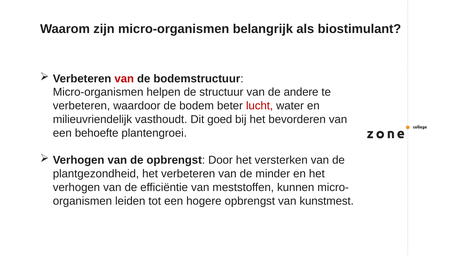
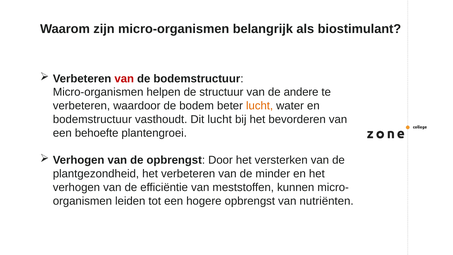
lucht colour: red -> orange (260, 106)
milieuvriendelijk: milieuvriendelijk -> bodemstructuur (92, 119)
Dit goed: goed -> lucht (220, 119)
kunstmest: kunstmest -> nutriënten (327, 201)
